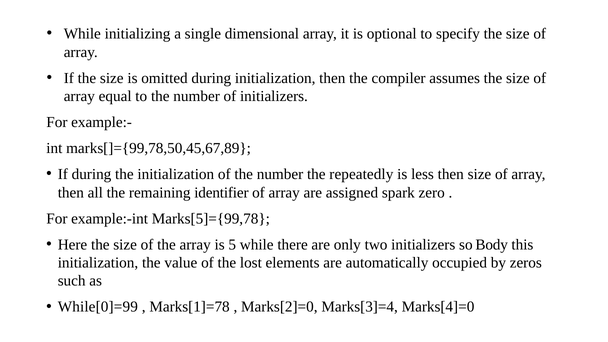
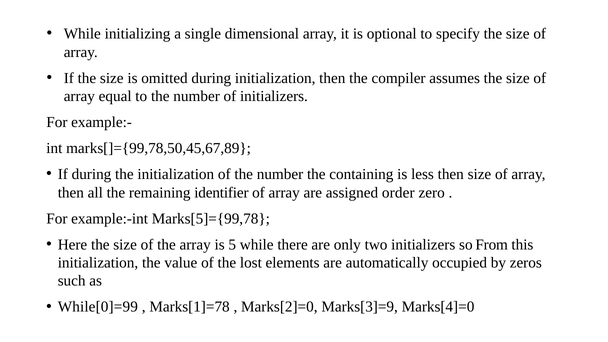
repeatedly: repeatedly -> containing (361, 174)
spark: spark -> order (398, 192)
Body: Body -> From (492, 244)
Marks[3]=4: Marks[3]=4 -> Marks[3]=9 (360, 307)
